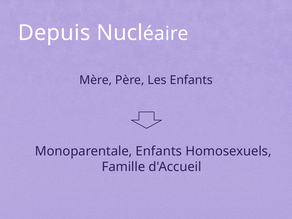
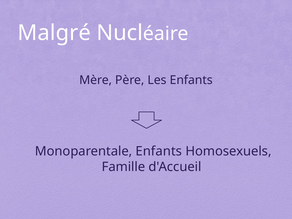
Depuis: Depuis -> Malgré (54, 33)
